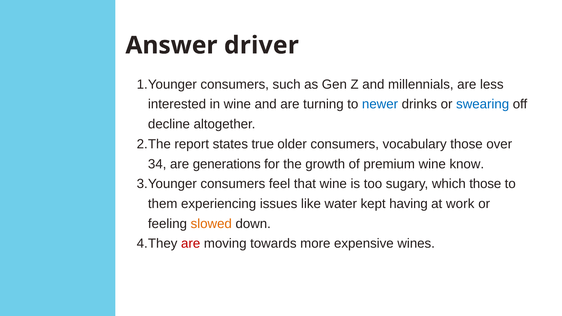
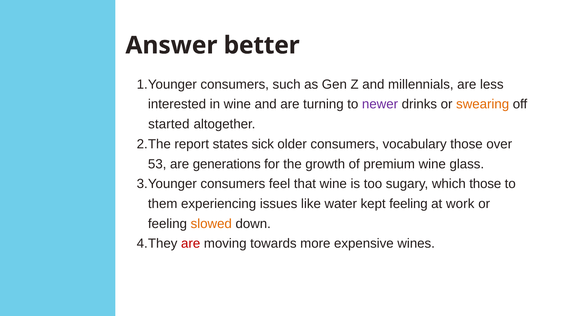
driver: driver -> better (262, 45)
newer colour: blue -> purple (380, 104)
swearing colour: blue -> orange (483, 104)
decline: decline -> started (169, 124)
true: true -> sick (263, 144)
34: 34 -> 53 (157, 164)
know: know -> glass (467, 164)
kept having: having -> feeling (408, 204)
